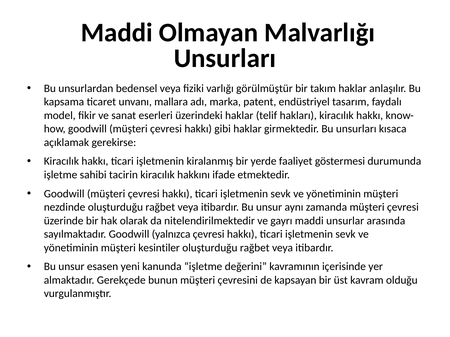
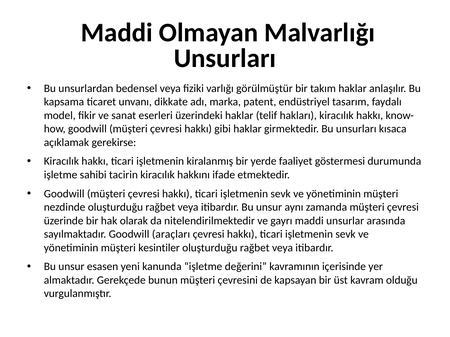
mallara: mallara -> dikkate (171, 102)
yalnızca: yalnızca -> araçları (171, 235)
